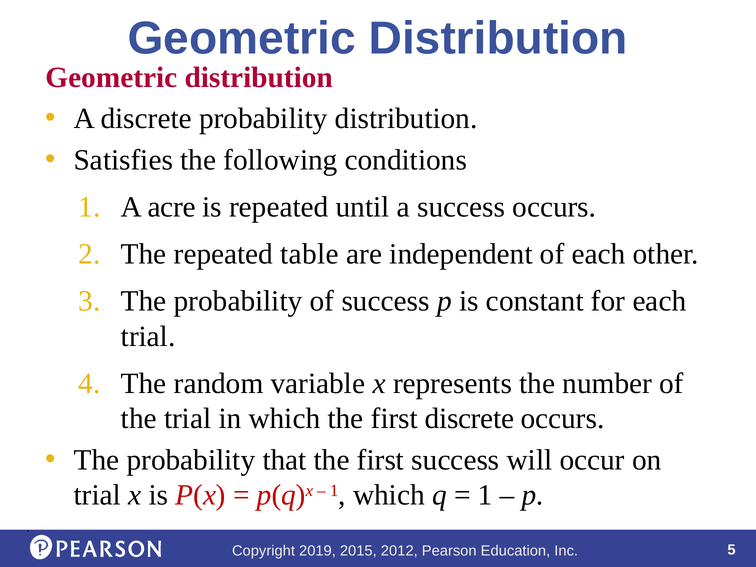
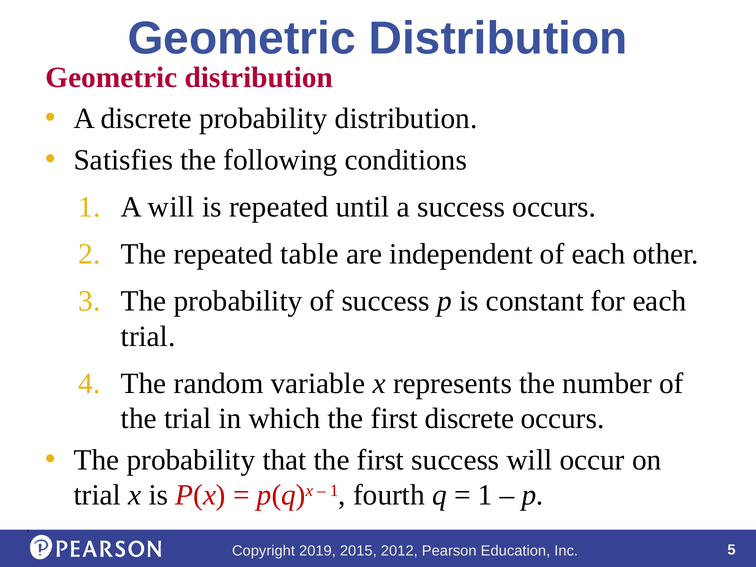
A acre: acre -> will (171, 207)
1 which: which -> fourth (389, 495)
